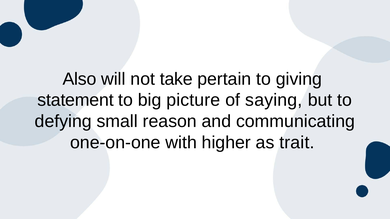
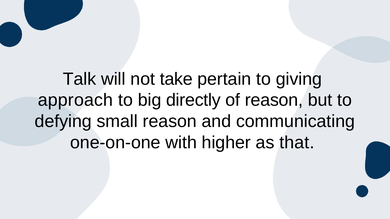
Also: Also -> Talk (79, 79)
statement: statement -> approach (75, 100)
picture: picture -> directly (193, 100)
of saying: saying -> reason (274, 100)
trait: trait -> that (297, 143)
